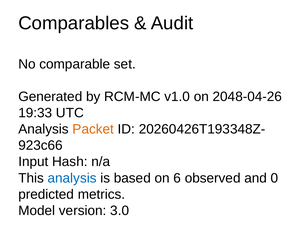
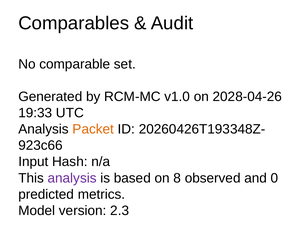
2048-04-26: 2048-04-26 -> 2028-04-26 (247, 97)
analysis colour: blue -> purple (72, 178)
6: 6 -> 8 (177, 178)
3.0: 3.0 -> 2.3 (120, 210)
